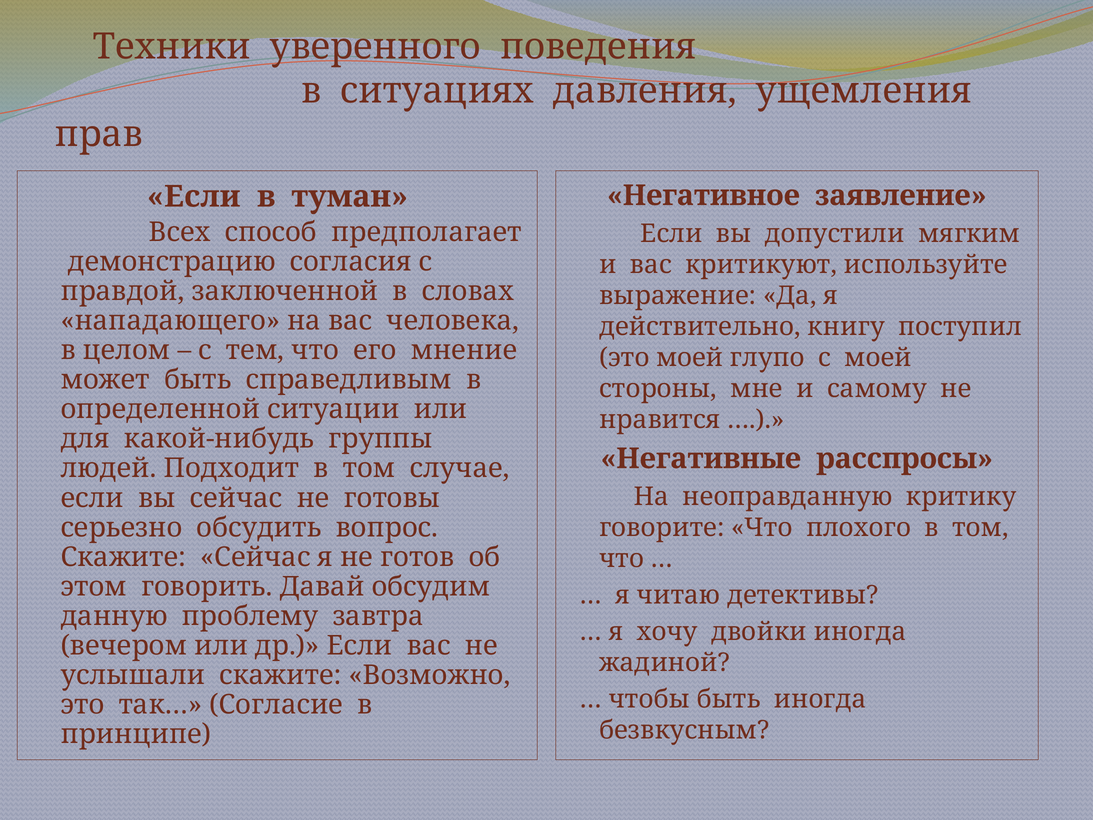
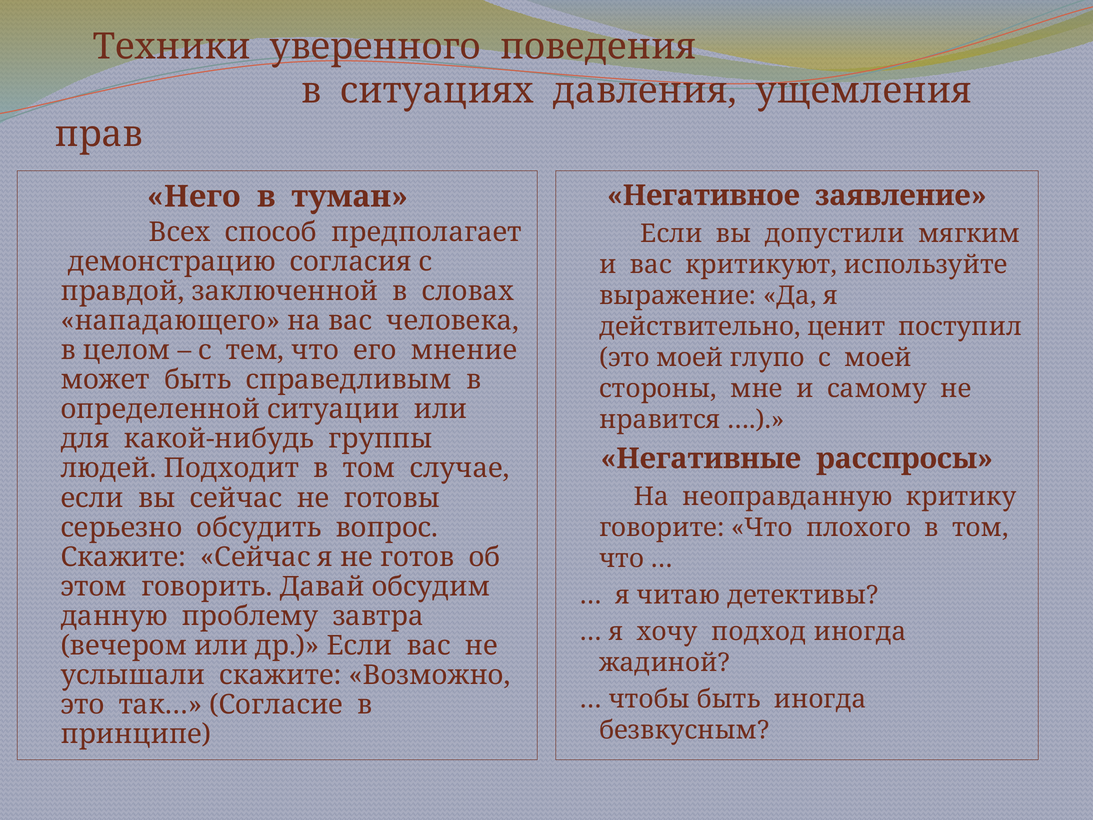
Если: Если -> Него (194, 197)
книгу: книгу -> ценит (846, 326)
двойки: двойки -> подход (759, 631)
